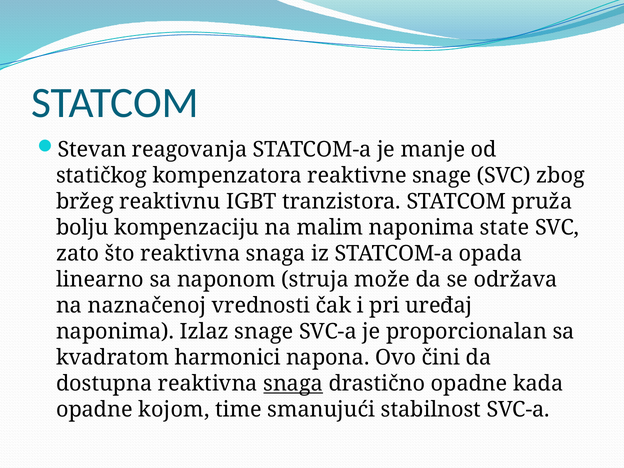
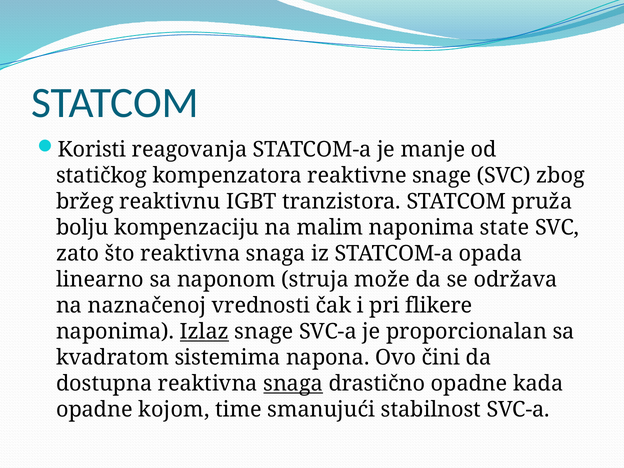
Stevan: Stevan -> Koristi (92, 150)
uređaj: uređaj -> flikere (439, 306)
Izlaz underline: none -> present (204, 332)
harmonici: harmonici -> sistemima (228, 358)
